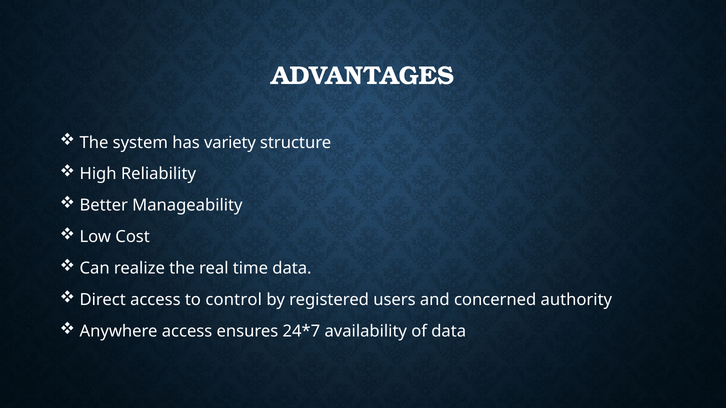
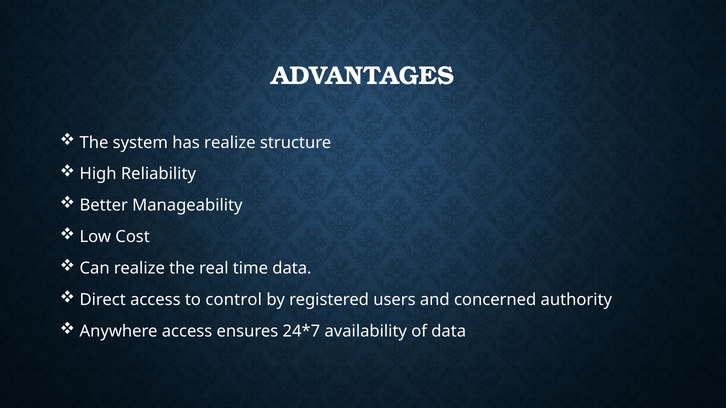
has variety: variety -> realize (230, 143)
